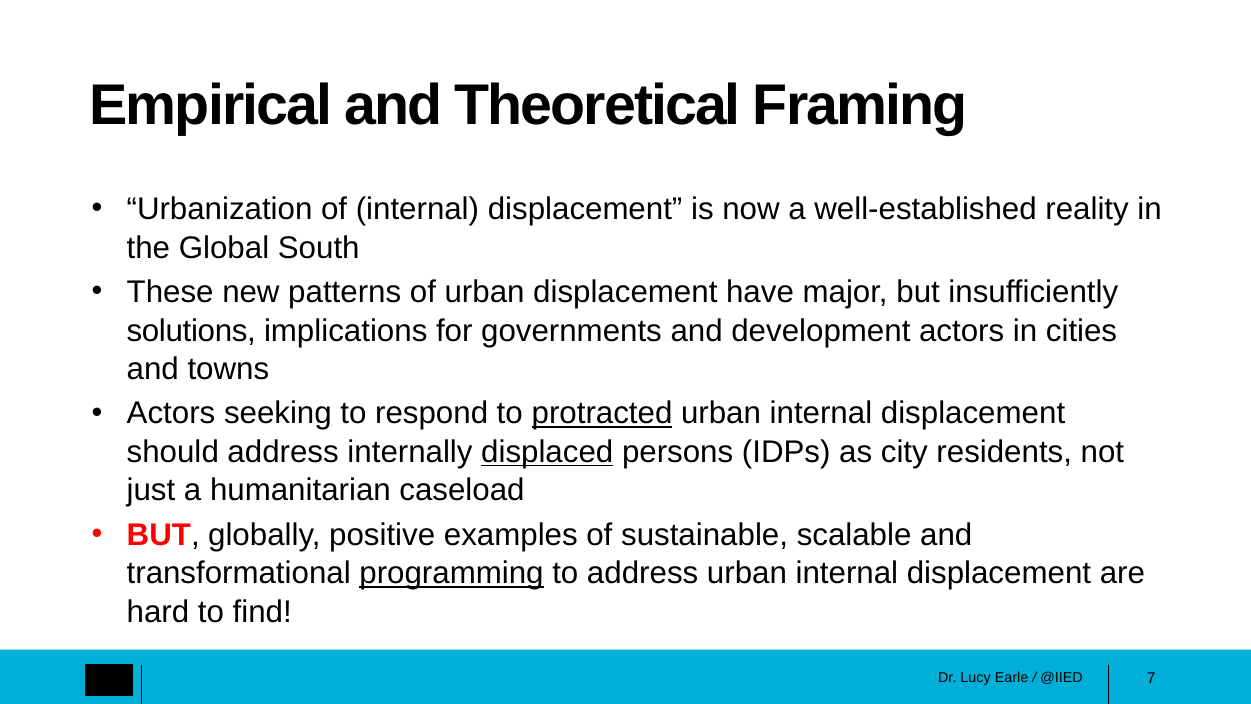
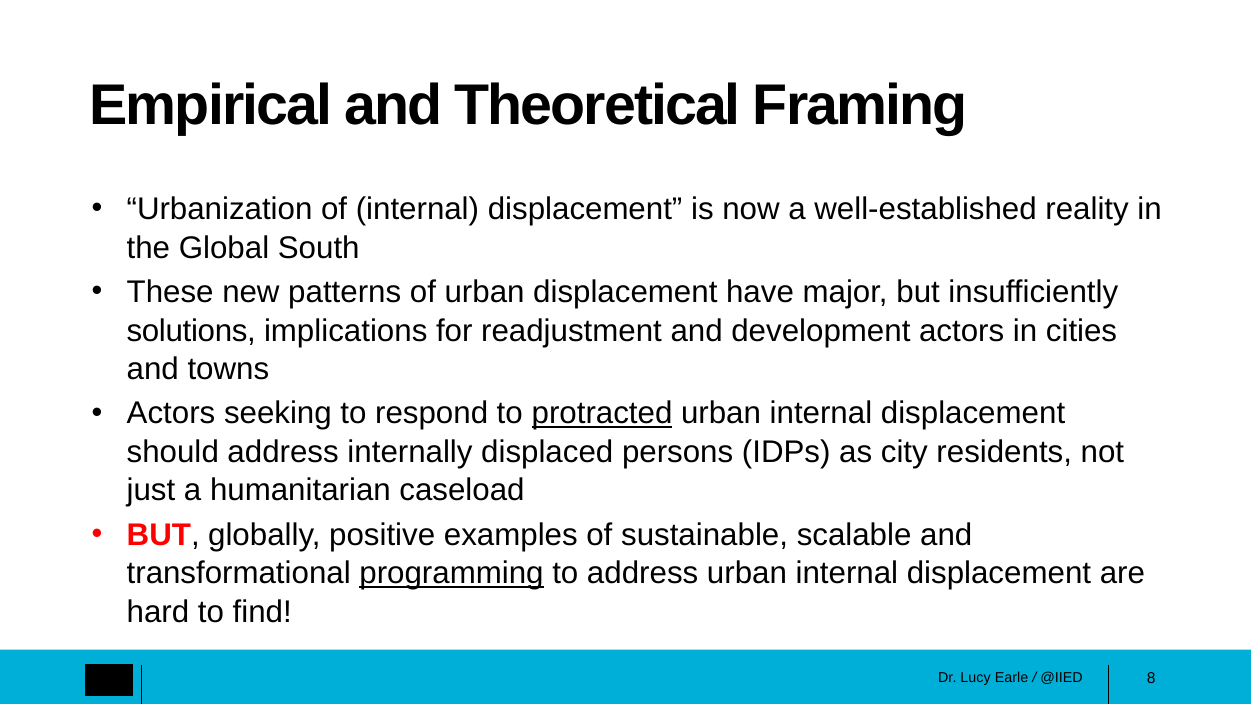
governments: governments -> readjustment (571, 331)
displaced underline: present -> none (547, 452)
7: 7 -> 8 (1151, 678)
